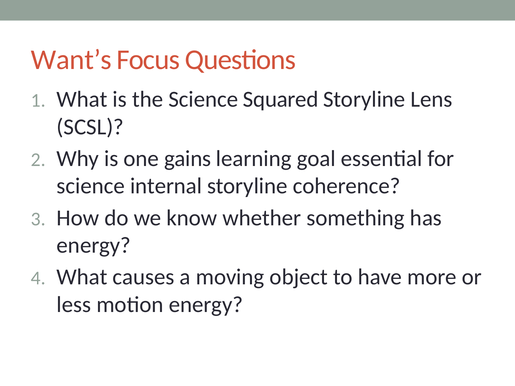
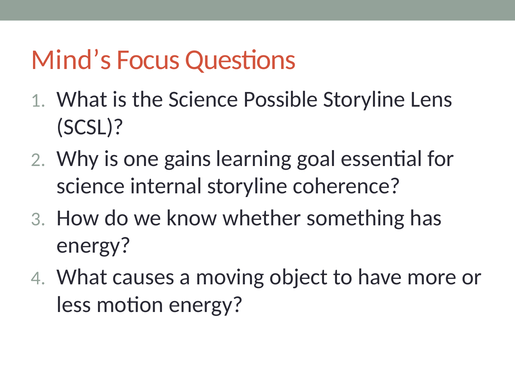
Want’s: Want’s -> Mind’s (71, 60)
Squared: Squared -> Possible (281, 99)
